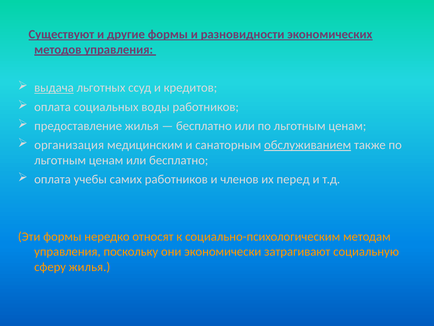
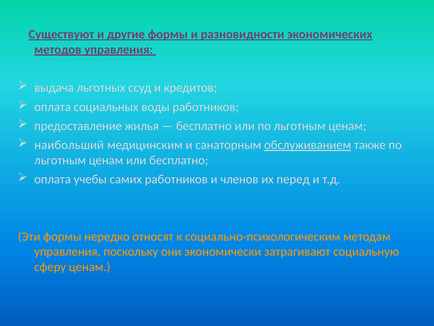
выдача underline: present -> none (54, 88)
организация: организация -> наибольший (69, 145)
сферу жилья: жилья -> ценам (90, 267)
